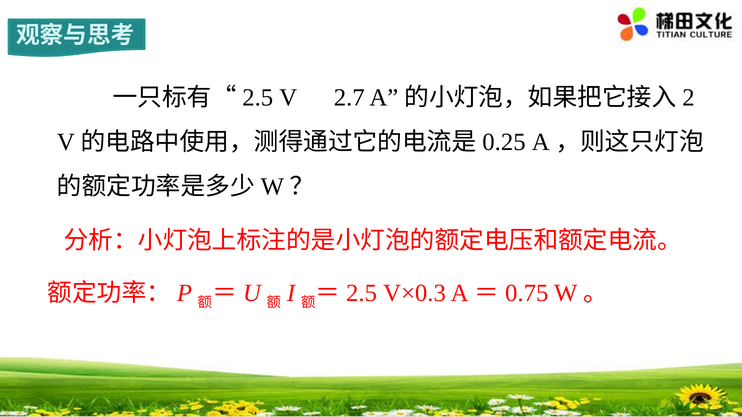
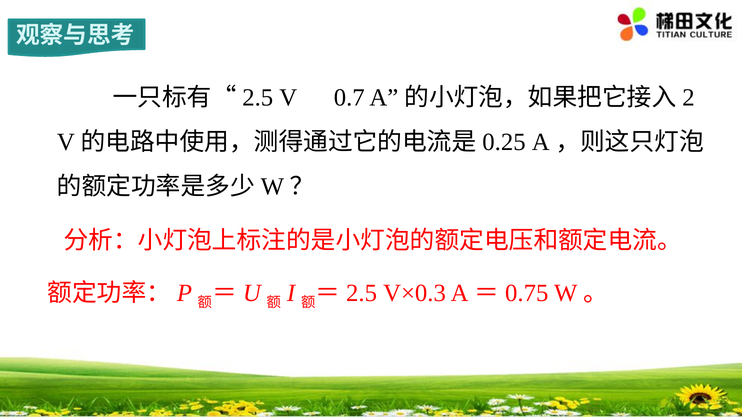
2.7: 2.7 -> 0.7 (349, 98)
